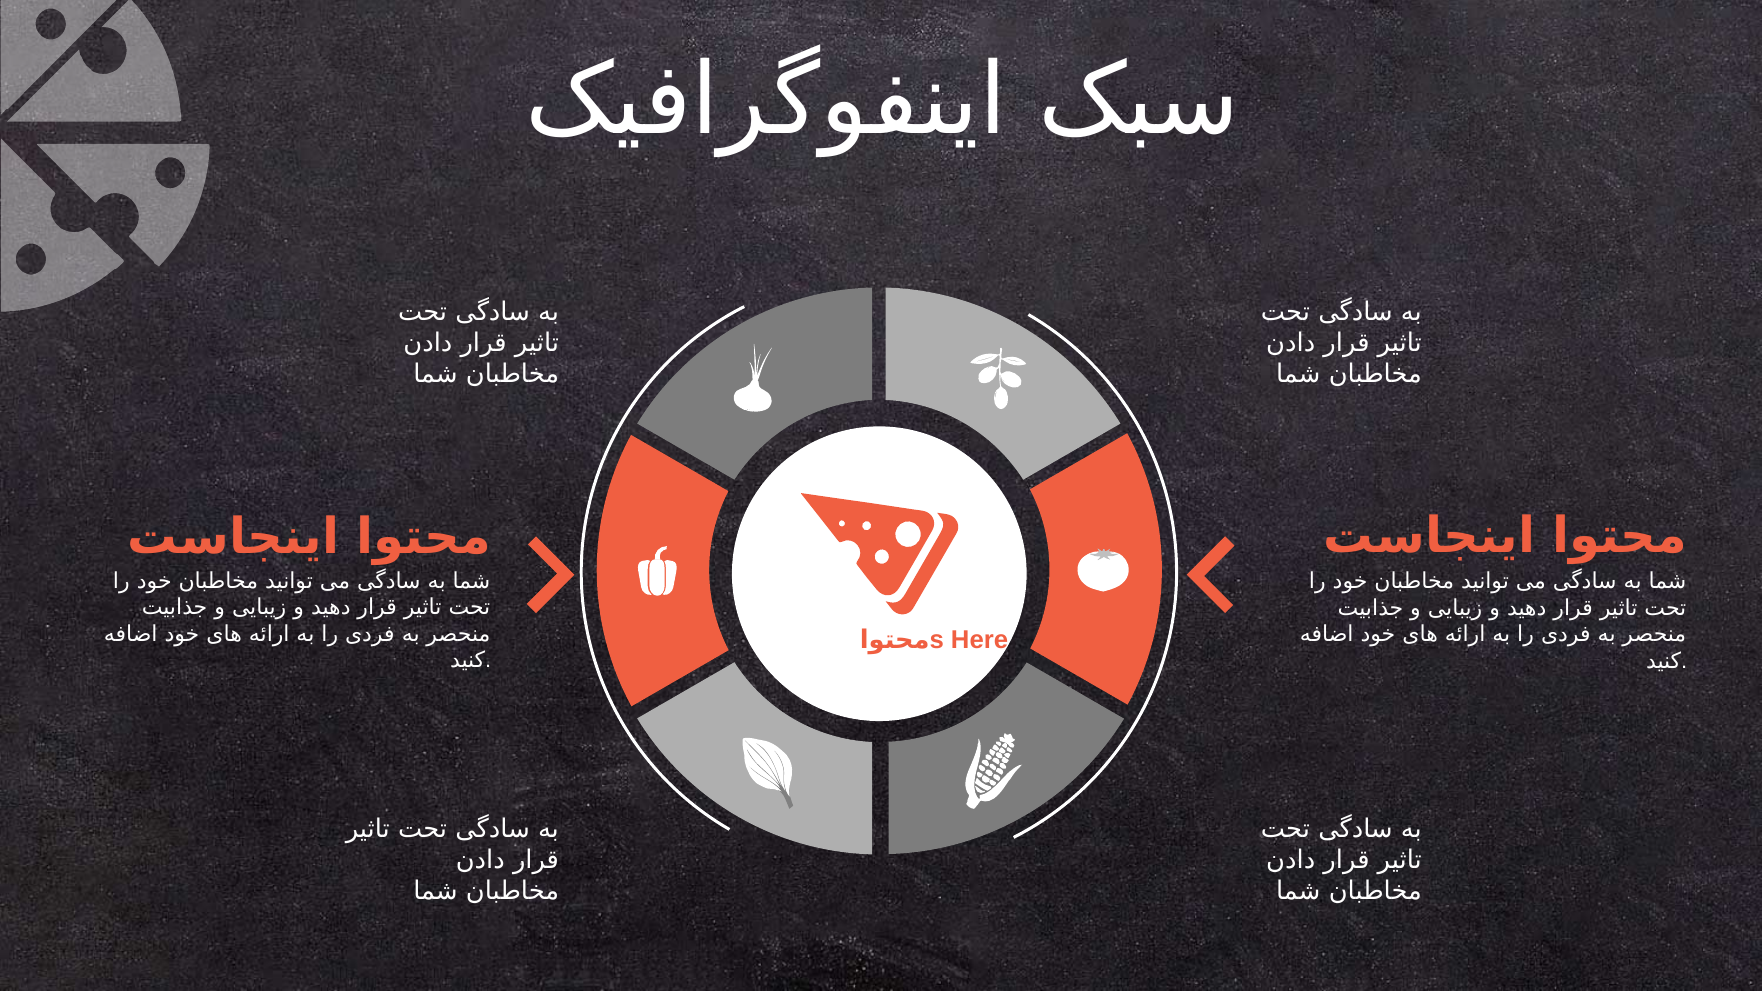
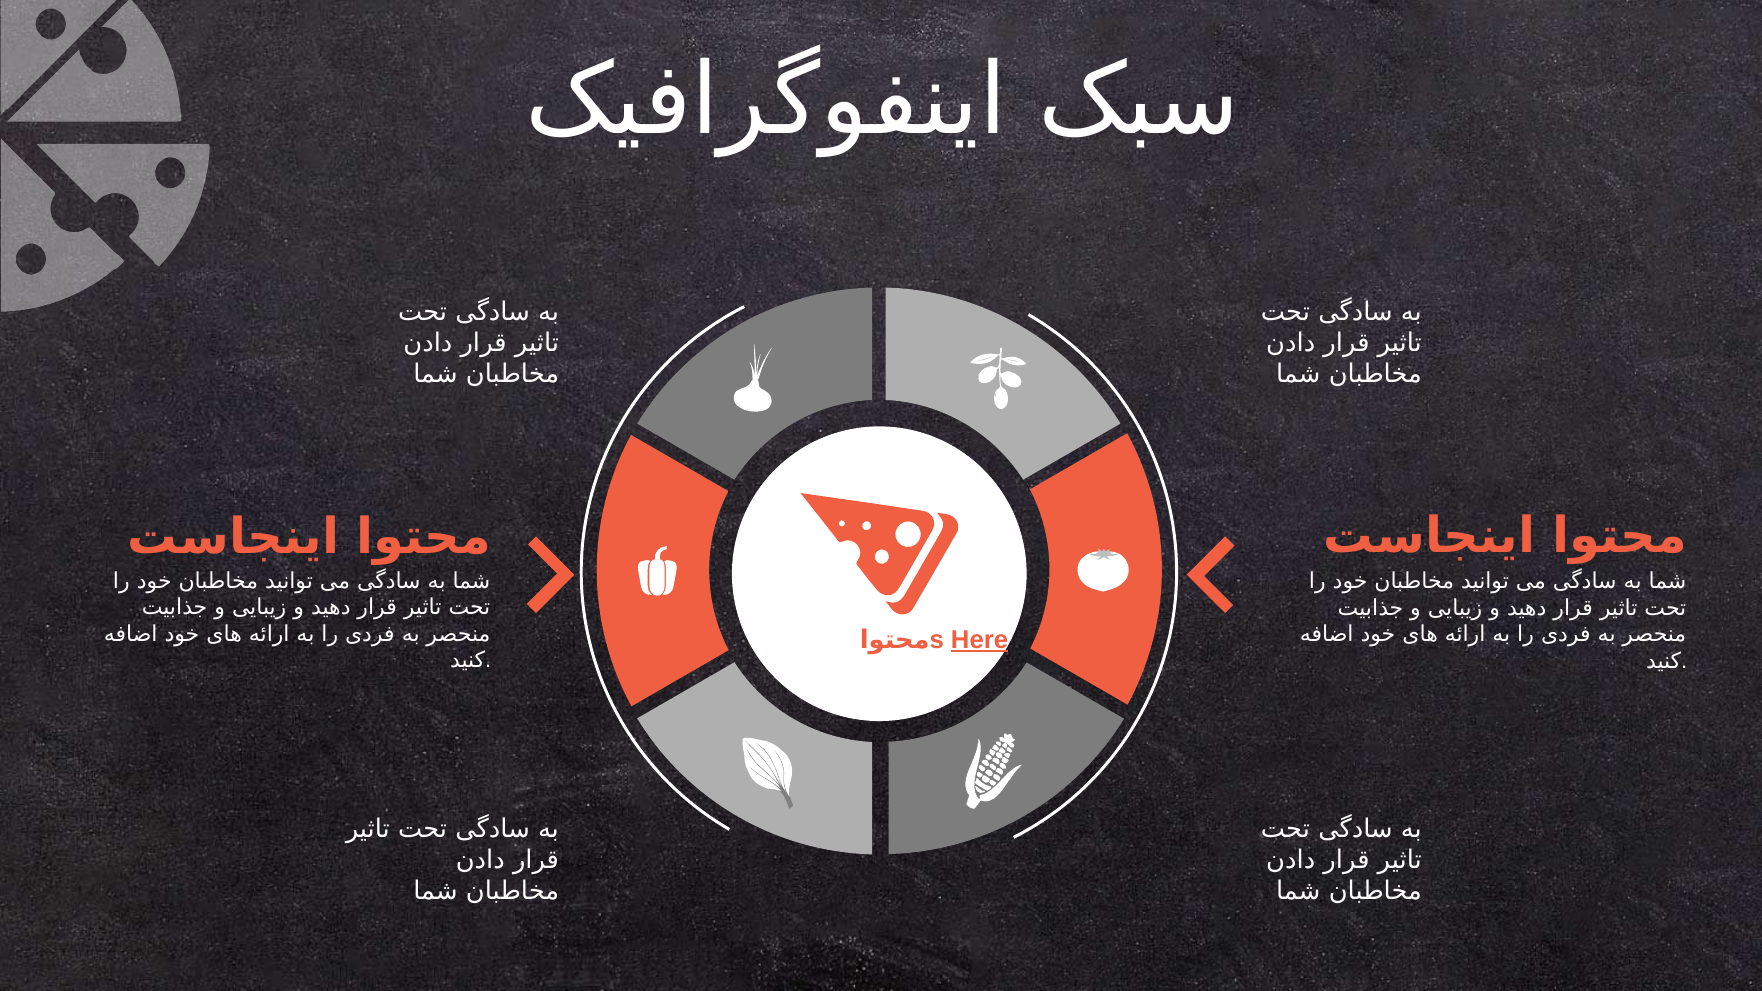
Here underline: none -> present (980, 640)
